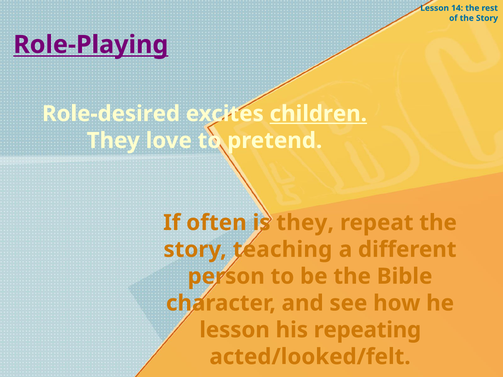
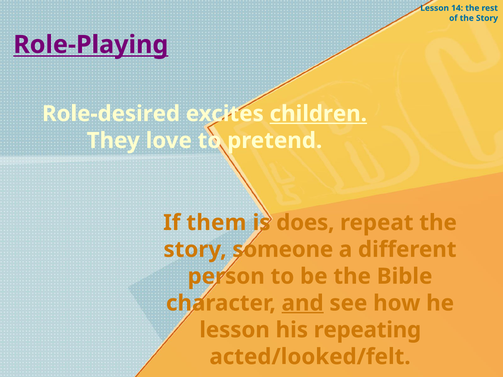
often: often -> them (216, 223)
is they: they -> does (305, 223)
teaching: teaching -> someone (283, 250)
and underline: none -> present (303, 303)
